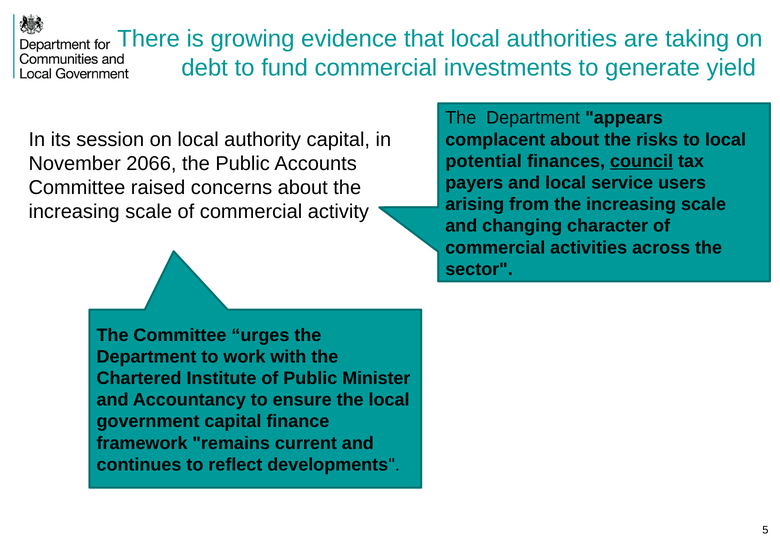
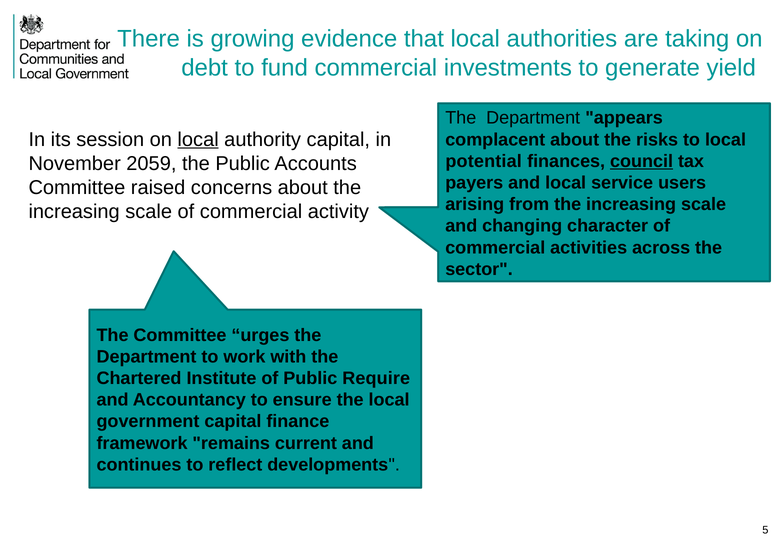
local underline: none -> present (198, 139)
2066: 2066 -> 2059 (151, 164)
Minister: Minister -> Require (376, 378)
